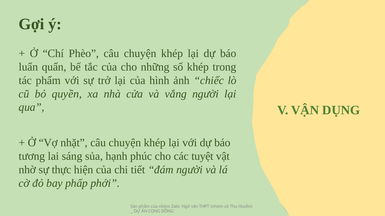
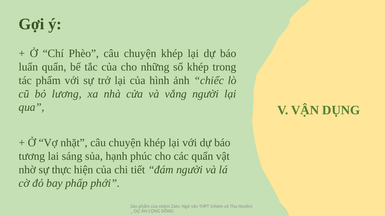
quyền: quyền -> lương (67, 94)
các tuyệt: tuyệt -> quẩn (202, 157)
